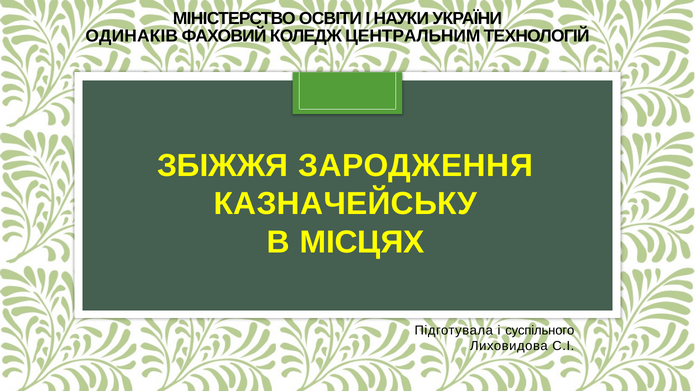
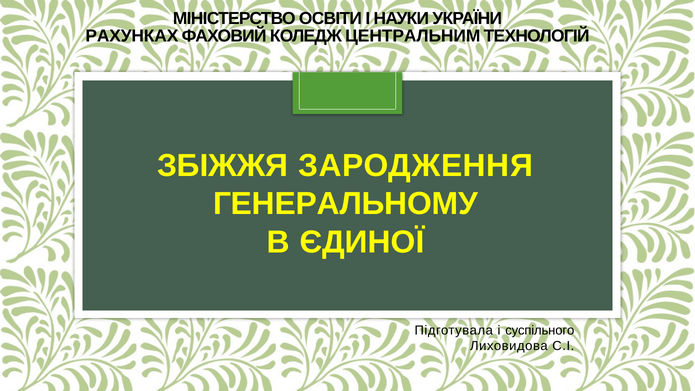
ОДИНАКІВ: ОДИНАКІВ -> РАХУНКАХ (132, 36)
КАЗНАЧЕЙСЬКУ: КАЗНАЧЕЙСЬКУ -> ГЕНЕРАЛЬНОМУ (346, 204)
МІСЦЯХ: МІСЦЯХ -> ЄДИНОЇ (362, 242)
